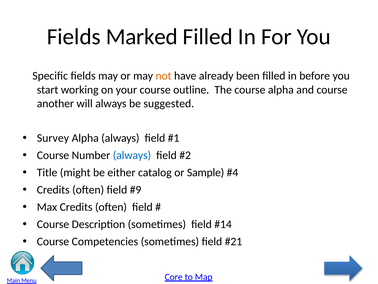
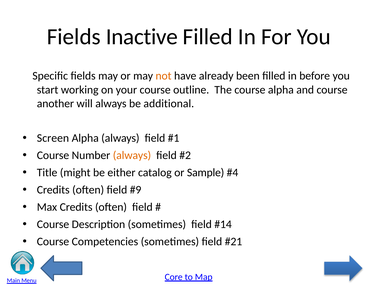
Marked: Marked -> Inactive (142, 37)
suggested: suggested -> additional (169, 103)
Survey: Survey -> Screen (53, 138)
always colour: blue -> orange (132, 155)
